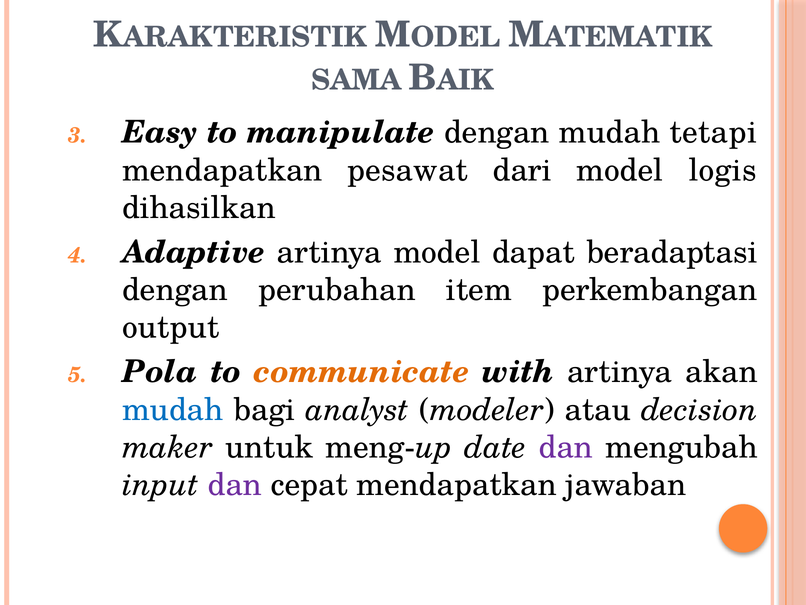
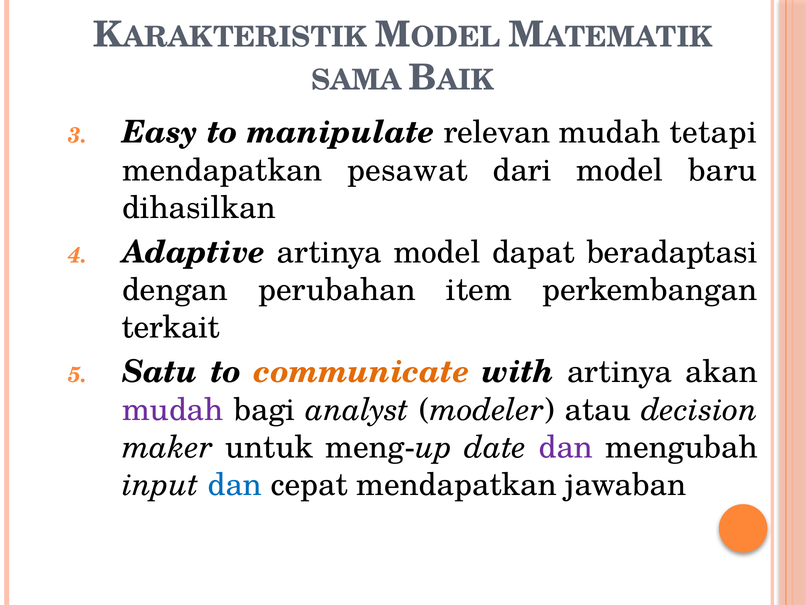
manipulate dengan: dengan -> relevan (497, 132)
logis: logis -> baru (723, 170)
output: output -> terkait (171, 327)
Pola: Pola -> Satu (160, 372)
mudah colour: blue -> purple (173, 409)
dan colour: purple -> blue (235, 485)
